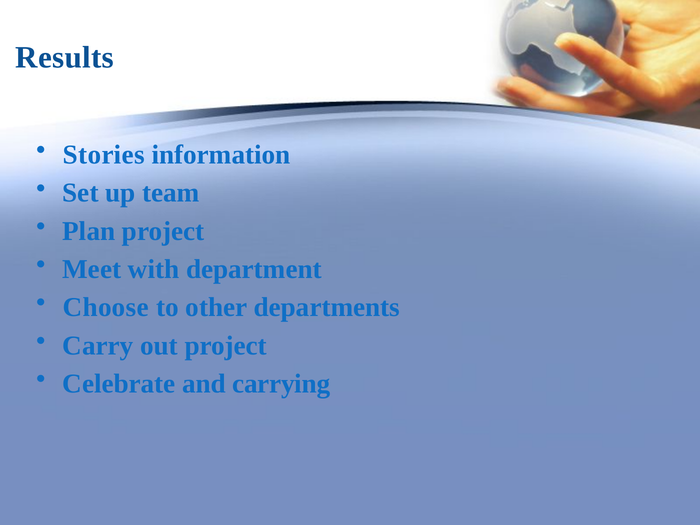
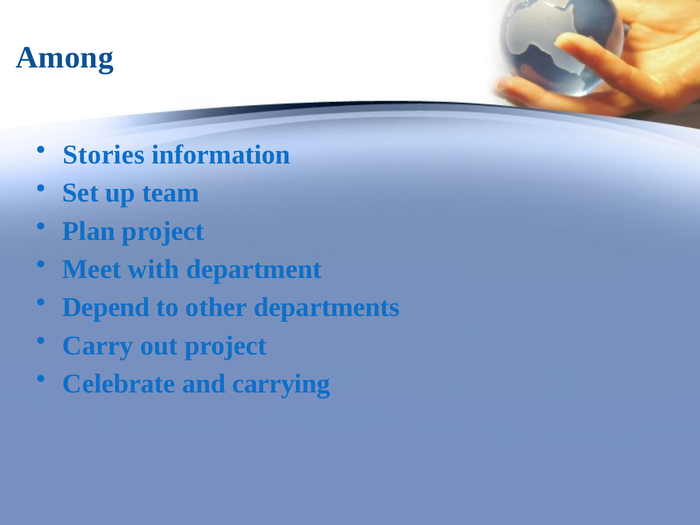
Results: Results -> Among (65, 58)
Choose: Choose -> Depend (106, 307)
